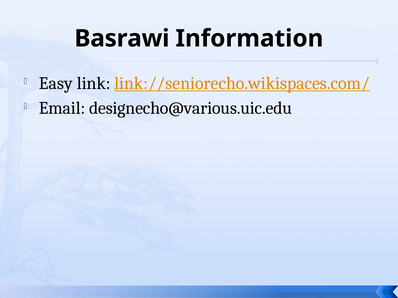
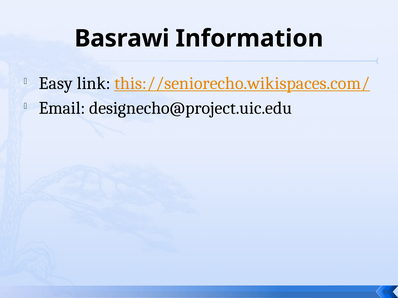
link://seniorecho.wikispaces.com/: link://seniorecho.wikispaces.com/ -> this://seniorecho.wikispaces.com/ (242, 83)
designecho@various.uic.edu: designecho@various.uic.edu -> designecho@project.uic.edu (190, 108)
